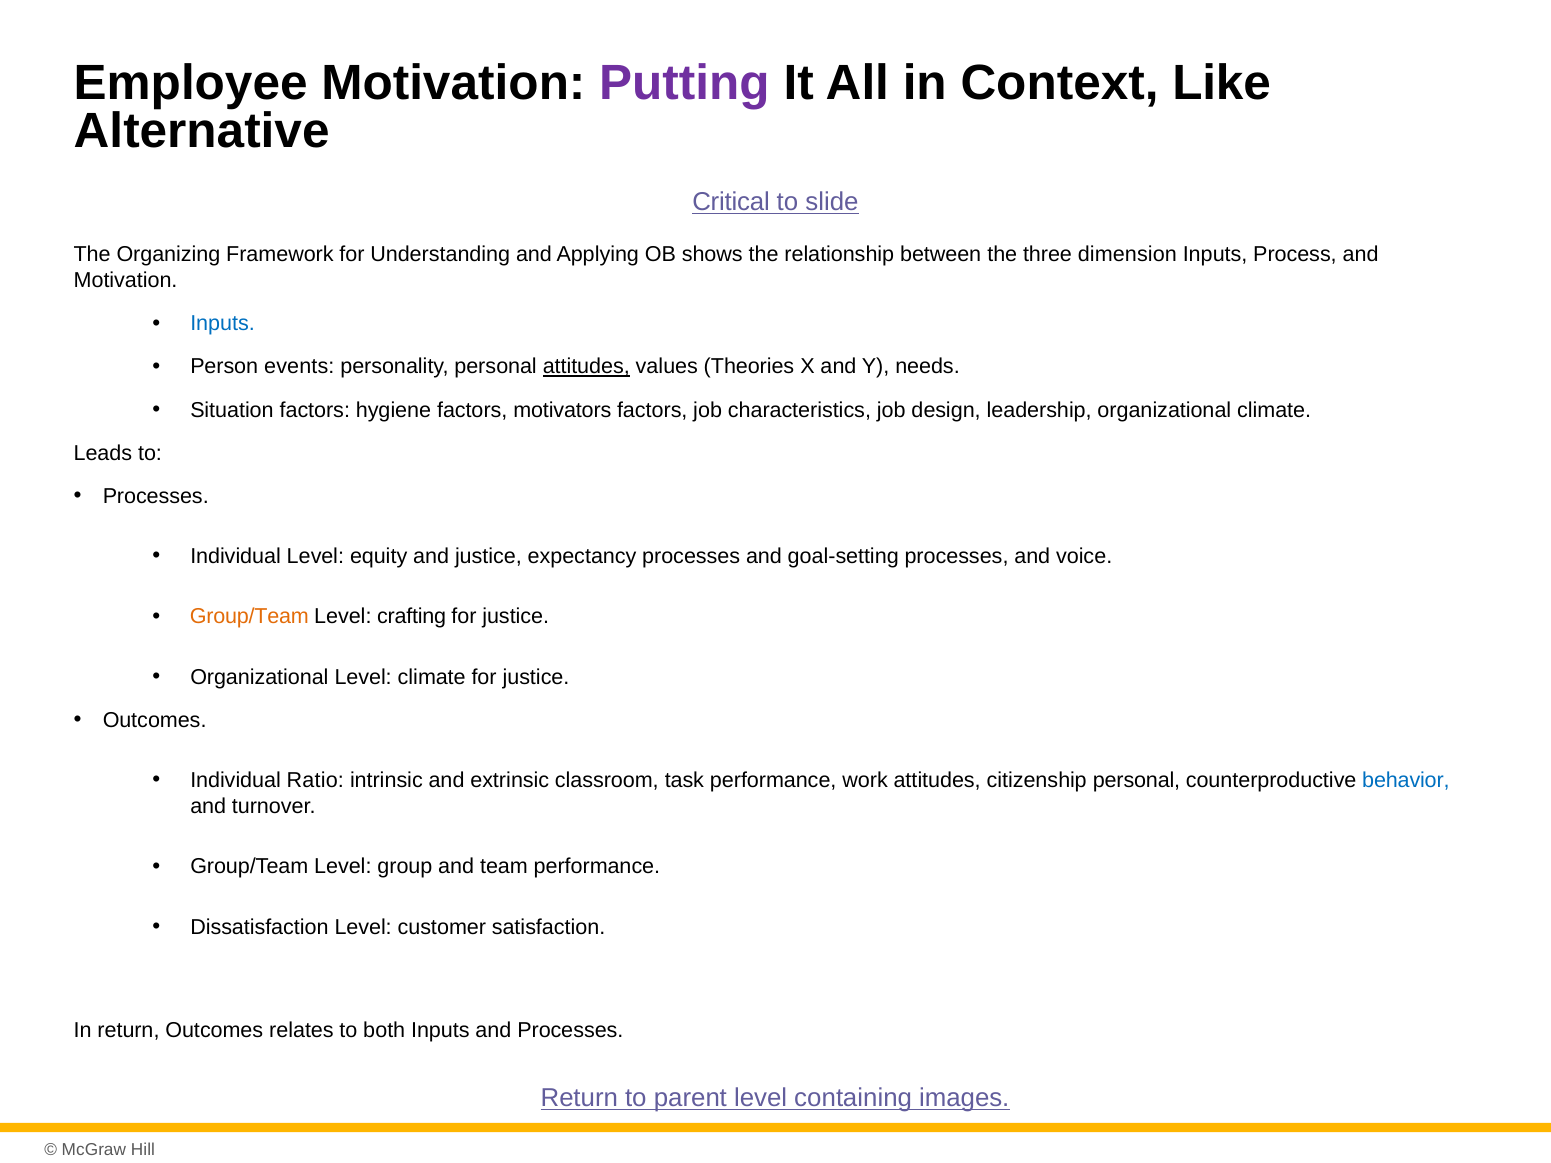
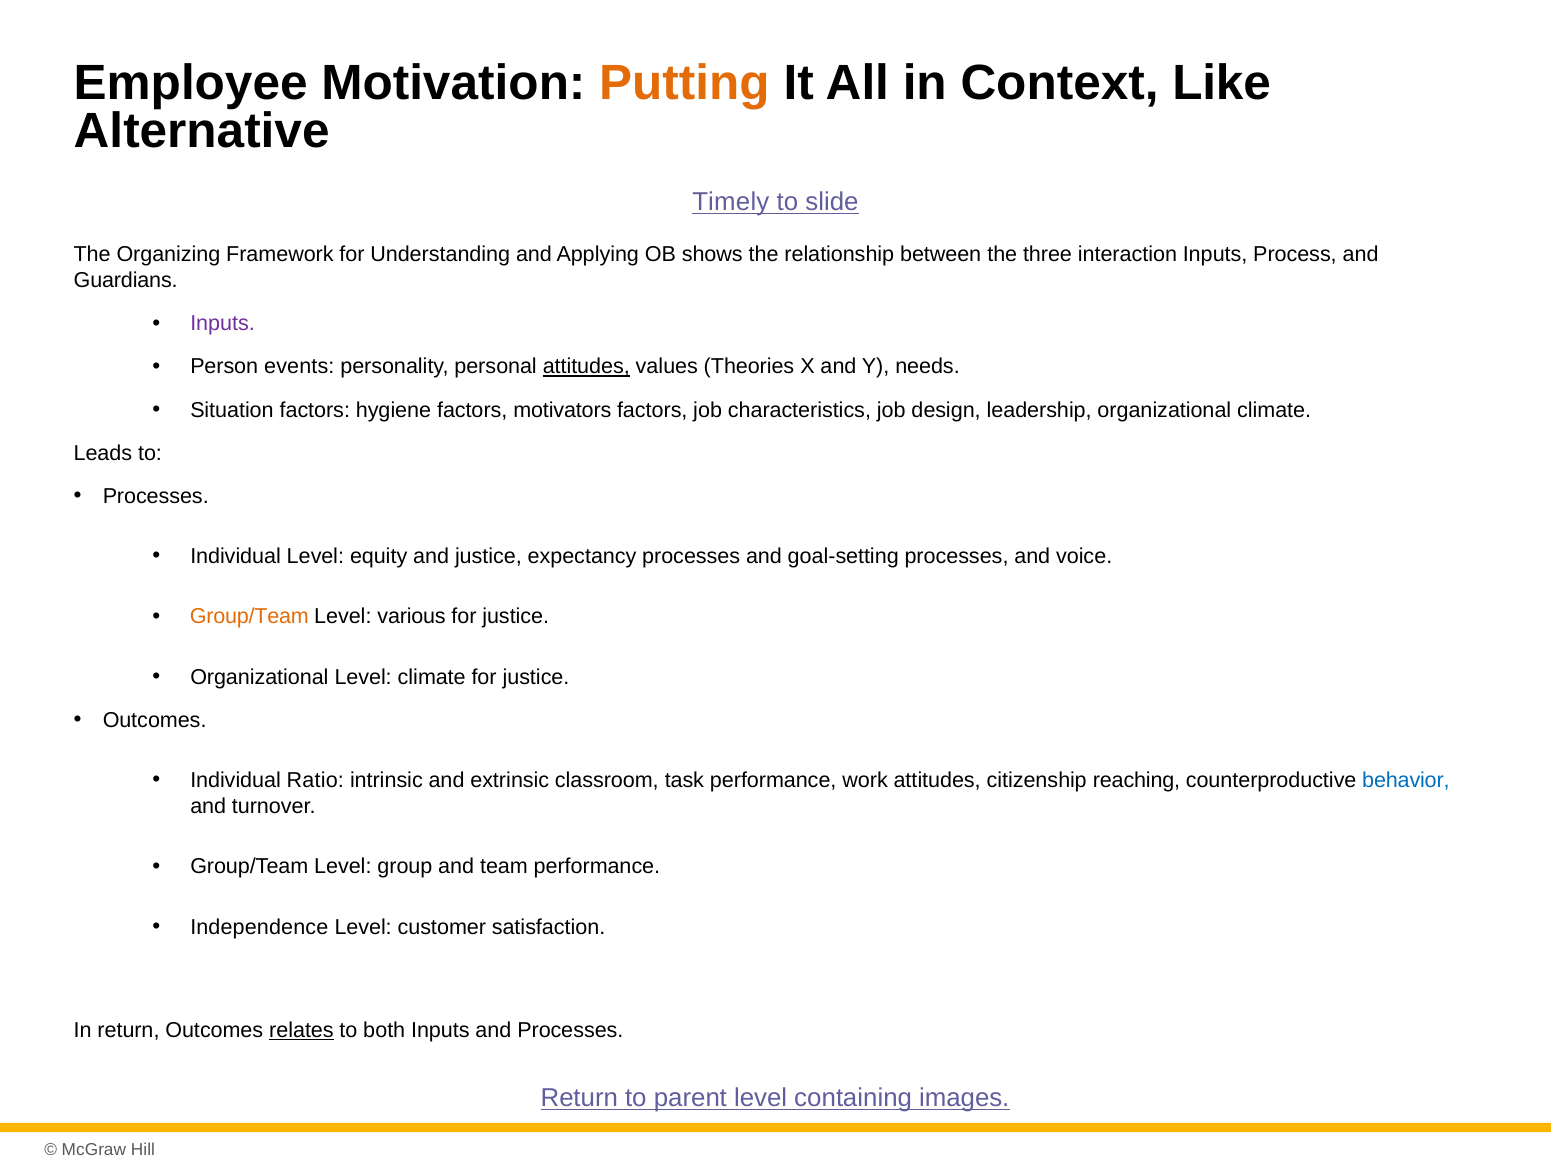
Putting colour: purple -> orange (684, 83)
Critical: Critical -> Timely (731, 202)
dimension: dimension -> interaction (1127, 255)
Motivation: Motivation -> Guardians (126, 281)
Inputs colour: blue -> purple (223, 324)
crafting: crafting -> various (412, 617)
citizenship personal: personal -> reaching (1137, 781)
Dissatisfaction: Dissatisfaction -> Independence (259, 927)
relates underline: none -> present (301, 1031)
